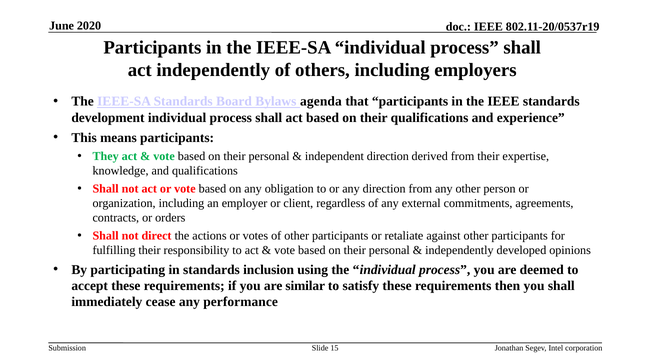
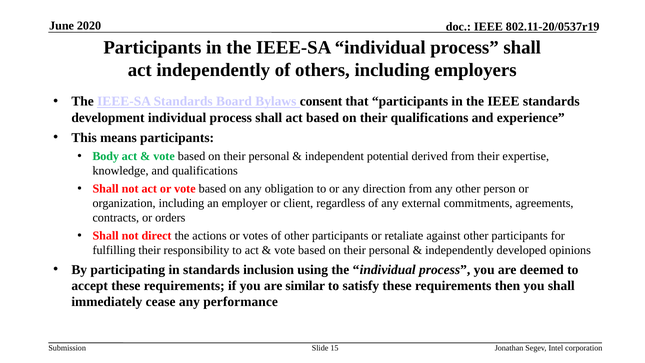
agenda: agenda -> consent (321, 101)
They: They -> Body (106, 156)
independent direction: direction -> potential (388, 156)
